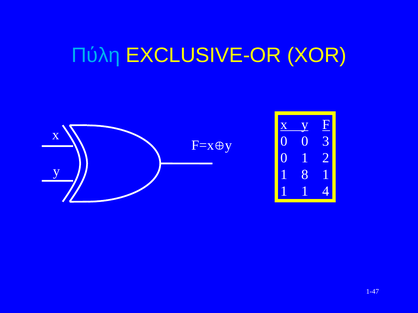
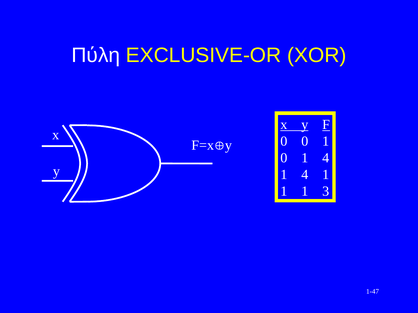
Πύλη colour: light blue -> white (96, 55)
0 0 3: 3 -> 1 (326, 141)
0 1 2: 2 -> 4 (326, 158)
8: 8 -> 4 (305, 175)
4: 4 -> 3 (326, 192)
